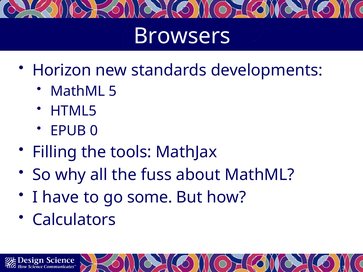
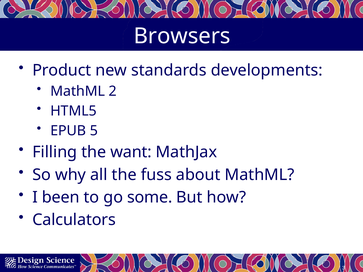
Horizon: Horizon -> Product (62, 70)
5: 5 -> 2 (113, 91)
0: 0 -> 5 (94, 131)
tools: tools -> want (131, 152)
have: have -> been (61, 197)
